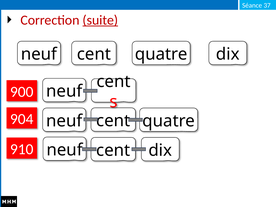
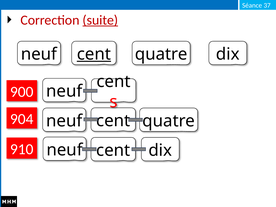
cent underline: none -> present (94, 54)
